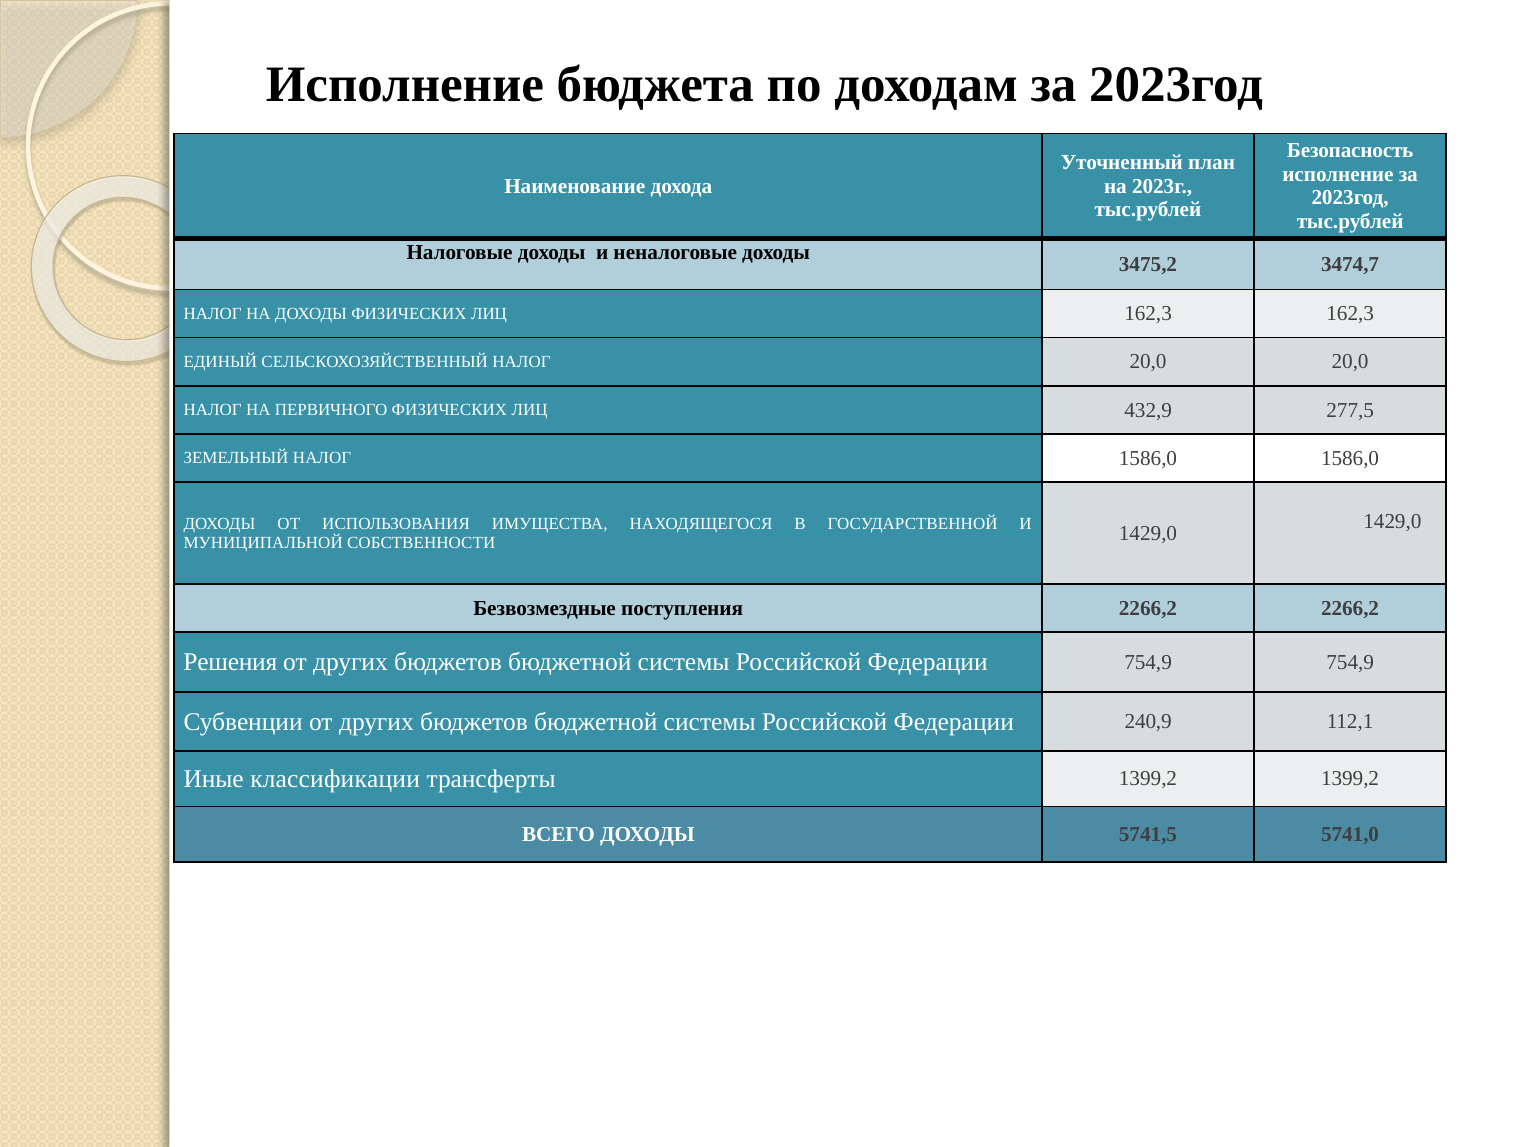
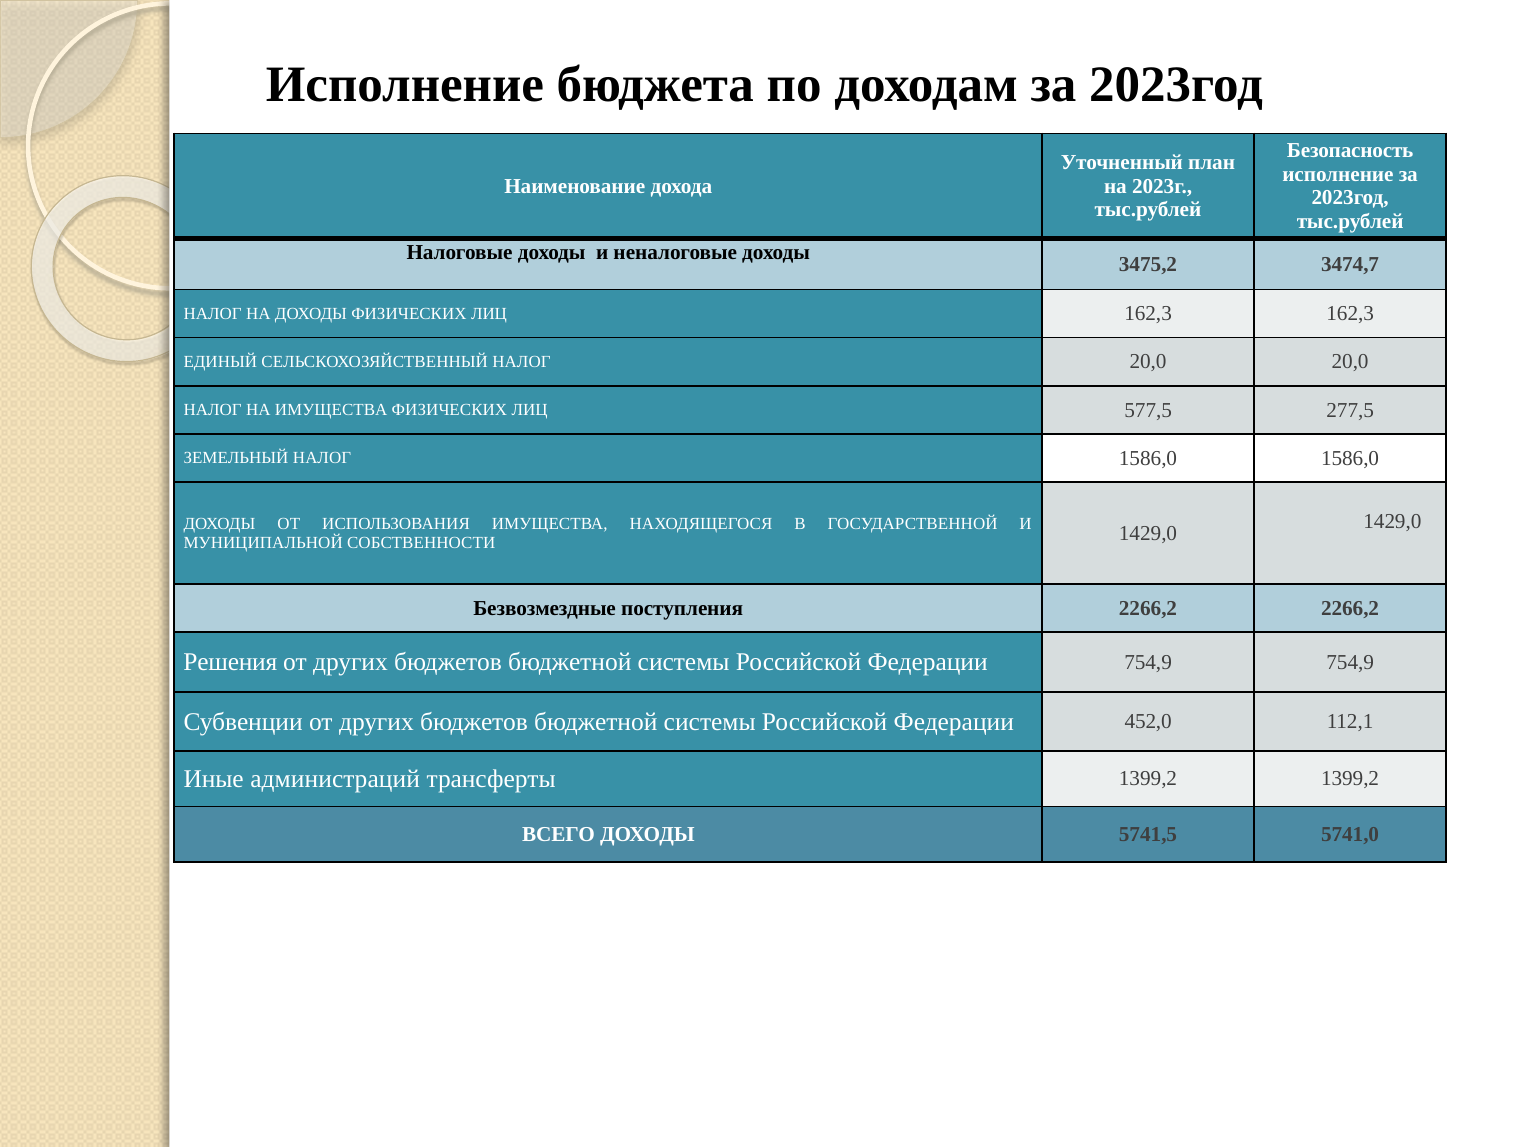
НА ПЕРВИЧНОГО: ПЕРВИЧНОГО -> ИМУЩЕСТВА (331, 410)
432,9: 432,9 -> 577,5 (1148, 410)
240,9: 240,9 -> 452,0 (1148, 721)
классификации: классификации -> администраций (335, 779)
